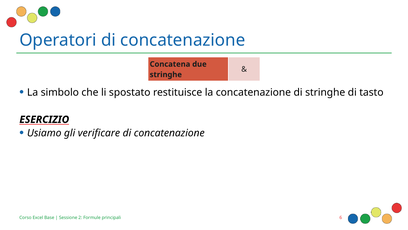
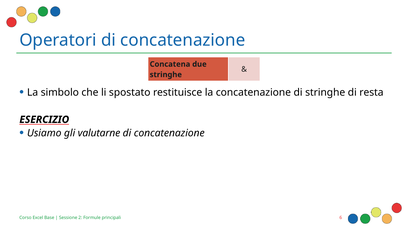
tasto: tasto -> resta (371, 92)
verificare: verificare -> valutarne (99, 133)
